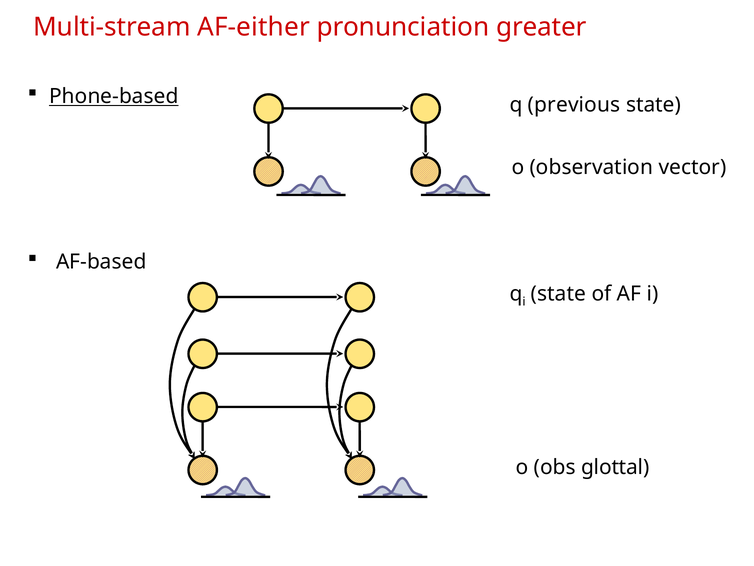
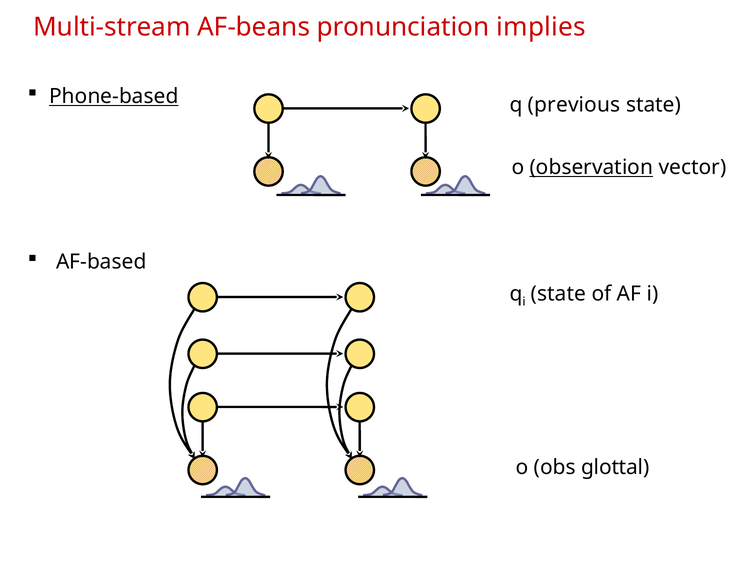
AF-either: AF-either -> AF-beans (254, 27)
greater: greater -> implies (541, 27)
observation underline: none -> present (591, 167)
